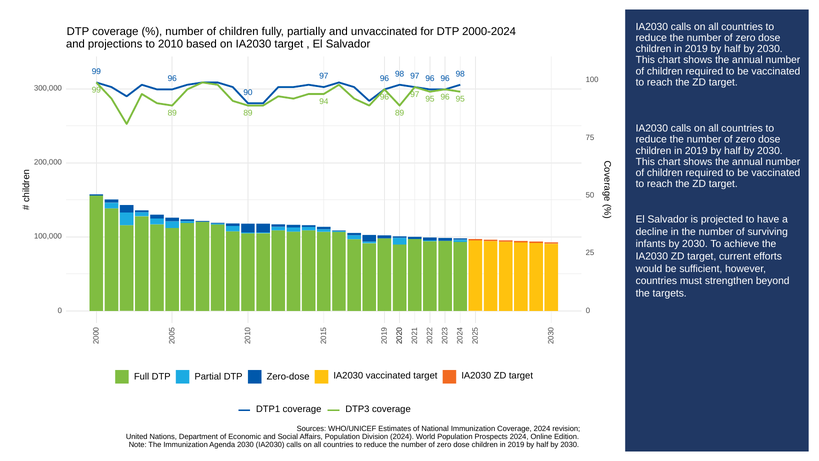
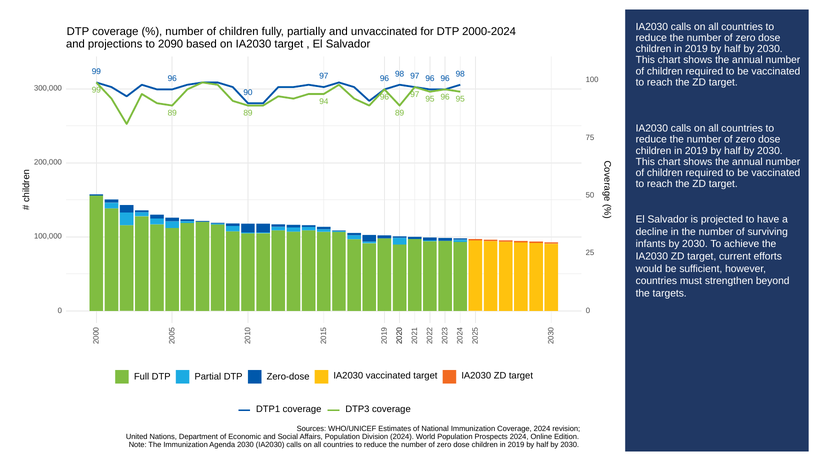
2010: 2010 -> 2090 (171, 44)
